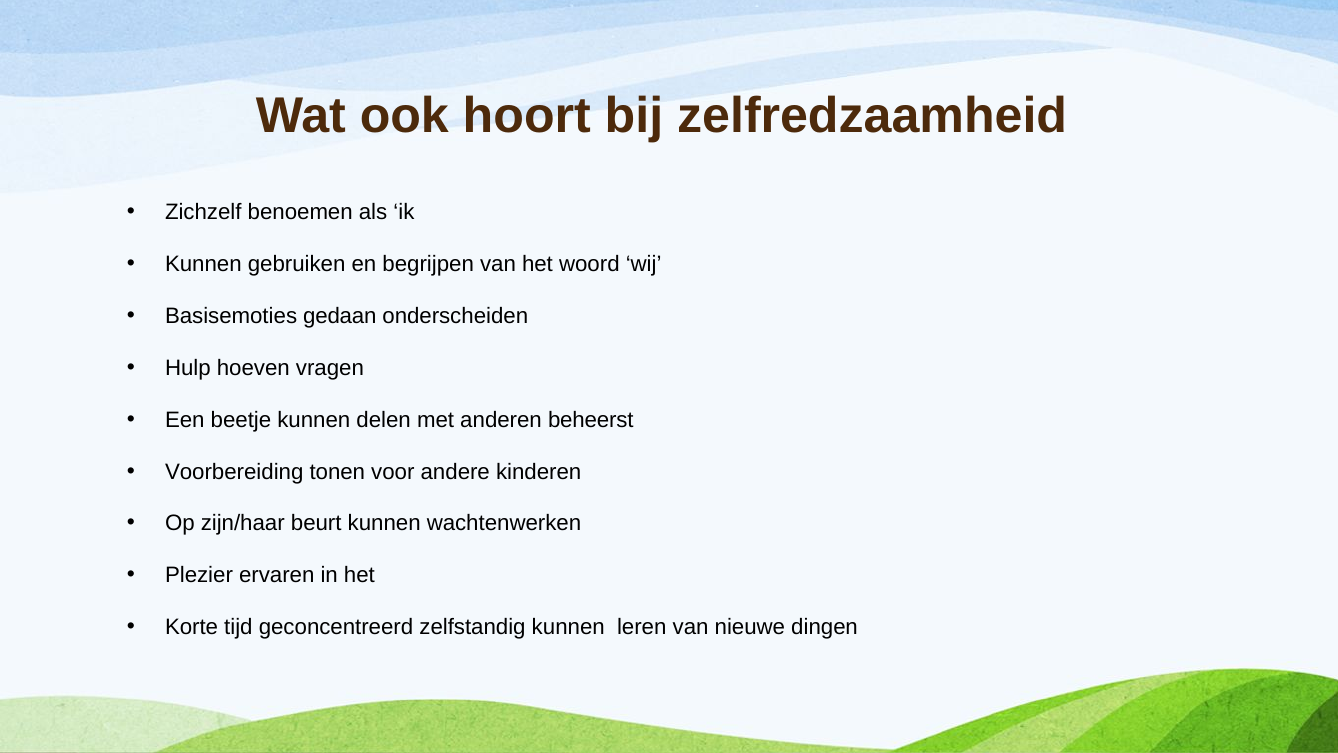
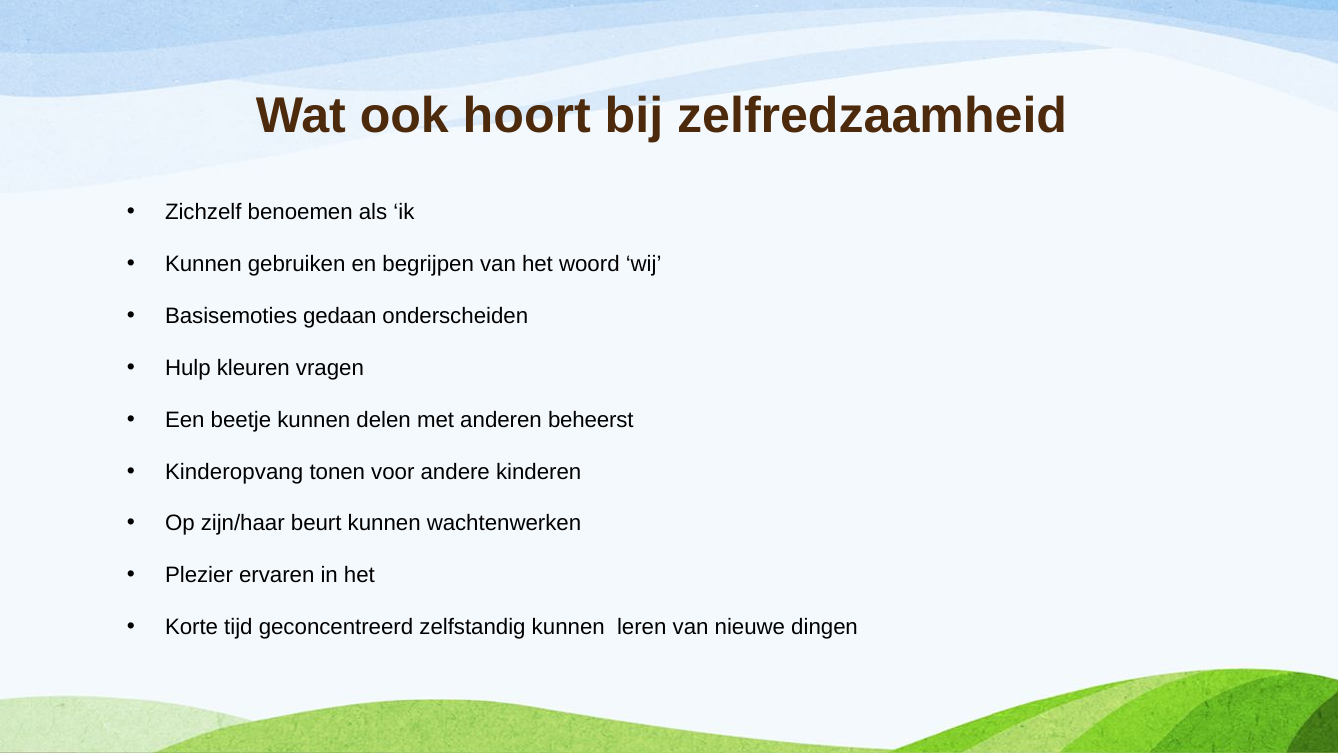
hoeven: hoeven -> kleuren (253, 368)
Voorbereiding: Voorbereiding -> Kinderopvang (234, 471)
